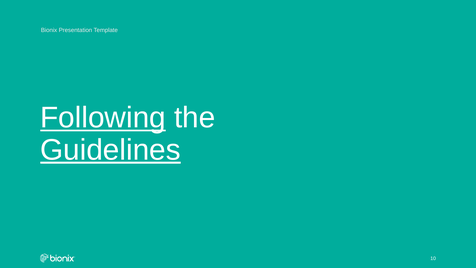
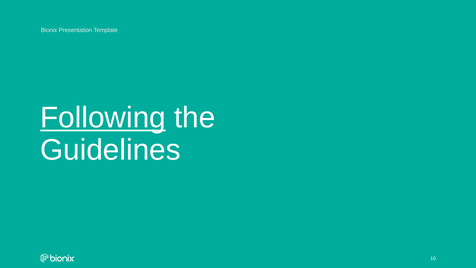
Guidelines underline: present -> none (110, 150)
